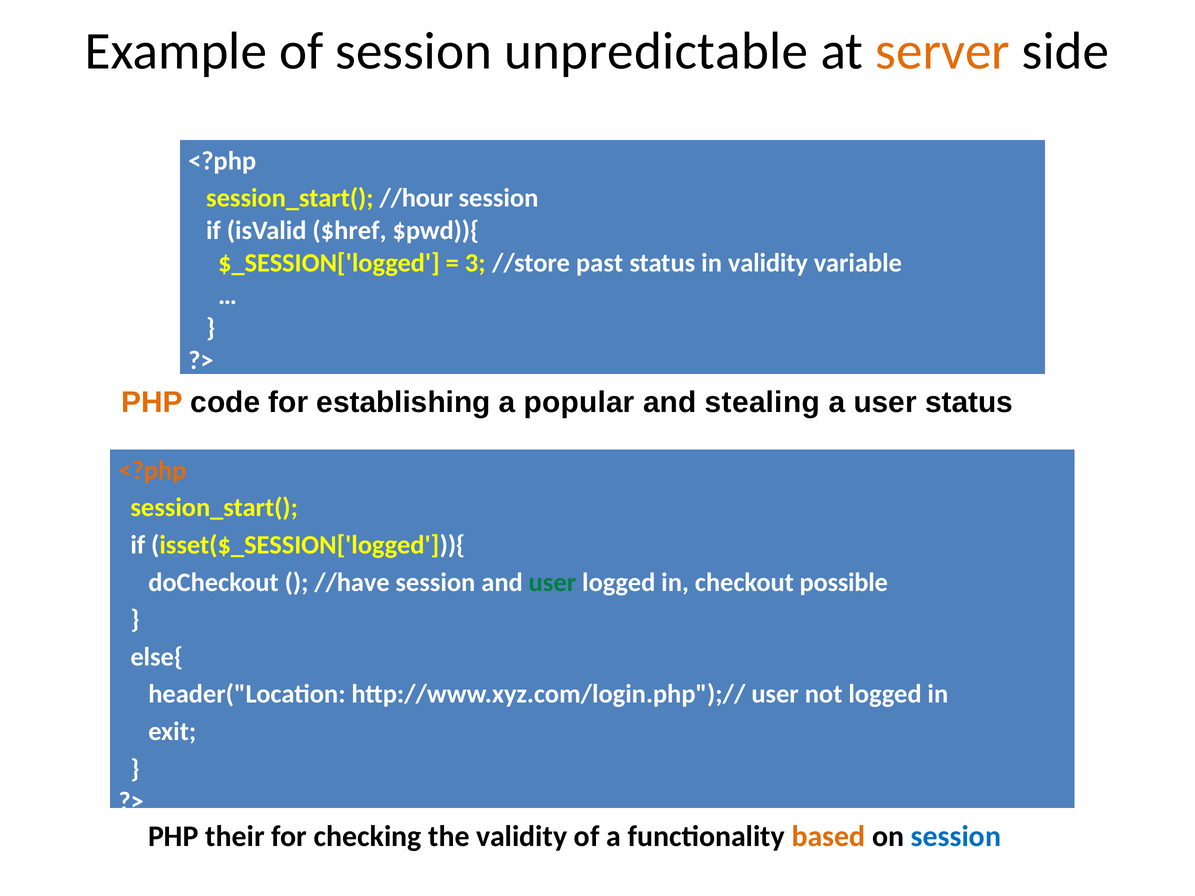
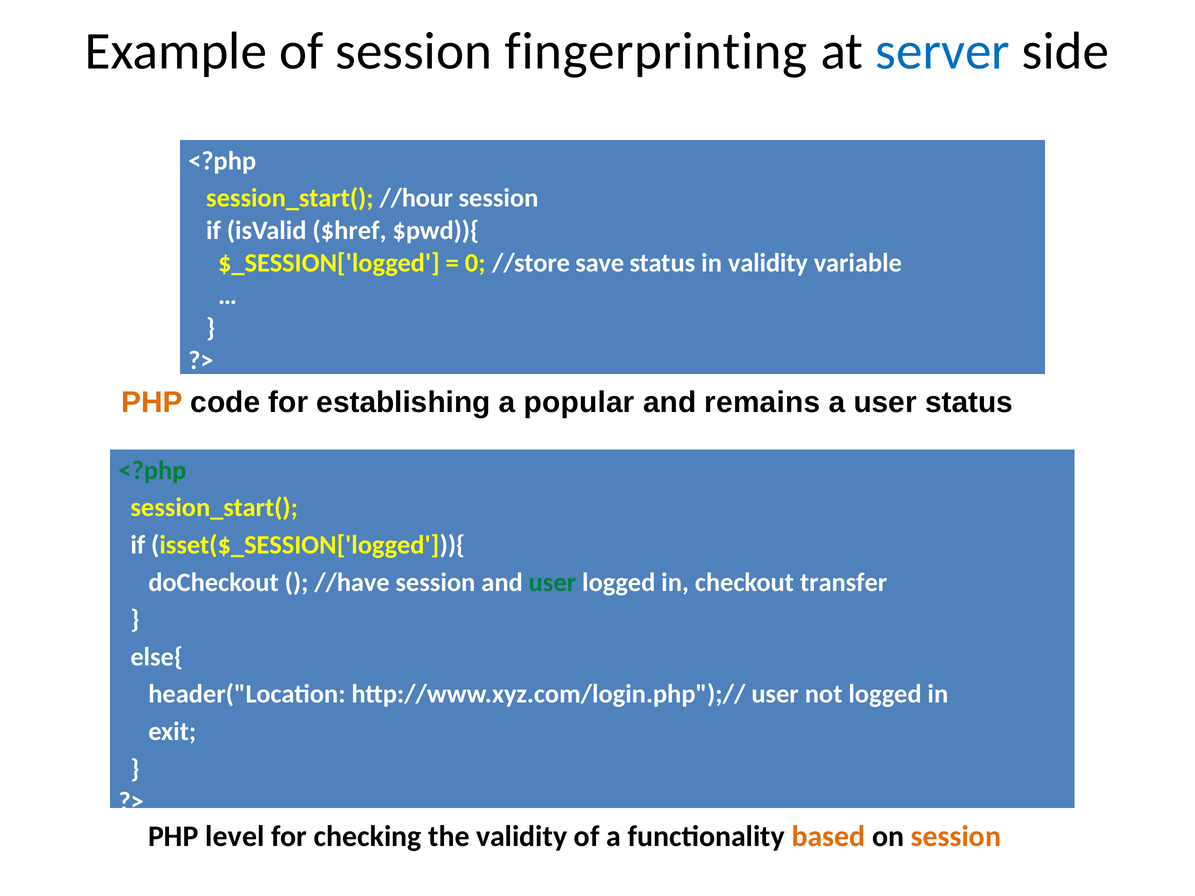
unpredictable: unpredictable -> fingerprinting (656, 51)
server colour: orange -> blue (943, 51)
3: 3 -> 0 (475, 263)
past: past -> save (600, 263)
stealing: stealing -> remains (762, 403)
<?php colour: orange -> green (152, 471)
possible: possible -> transfer (844, 582)
their: their -> level (235, 837)
session colour: blue -> orange (956, 837)
